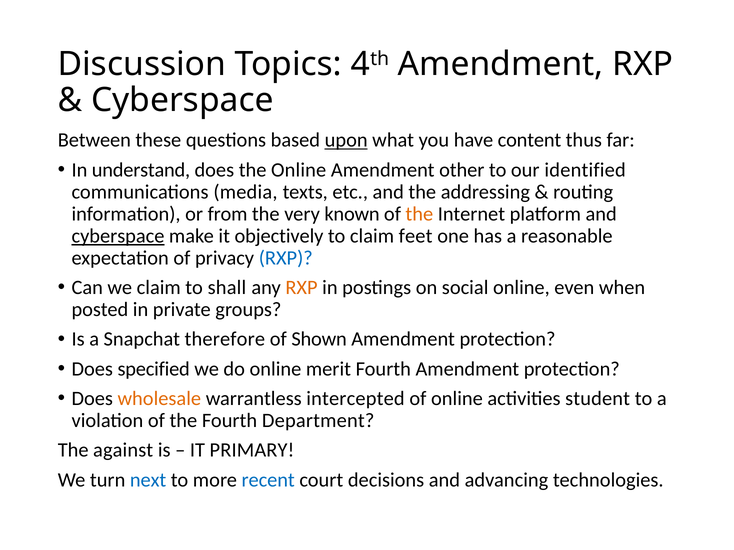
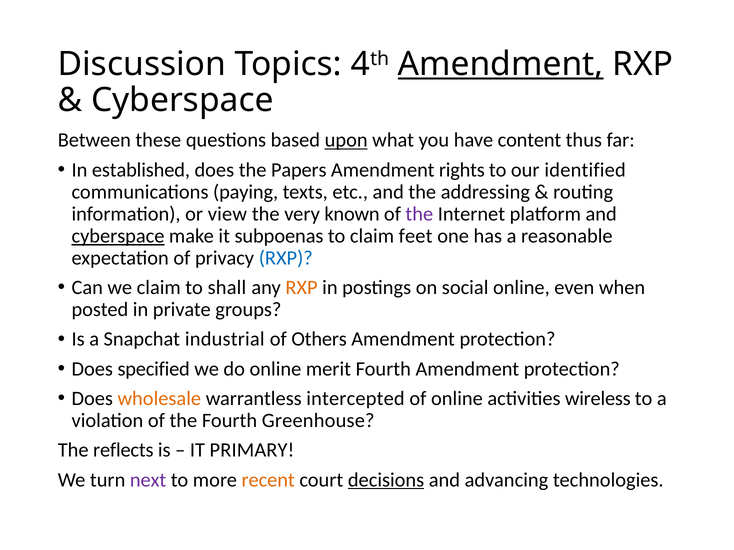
Amendment underline: none -> present (501, 64)
understand: understand -> established (141, 170)
the Online: Online -> Papers (299, 170)
other: other -> rights (462, 170)
media: media -> paying (246, 192)
from: from -> view (227, 214)
the colour: orange -> purple (419, 214)
objectively: objectively -> subpoenas (279, 236)
therefore: therefore -> industrial (225, 340)
Shown: Shown -> Others (319, 340)
student: student -> wireless (598, 399)
Department: Department -> Greenhouse (318, 421)
against: against -> reflects (123, 451)
next colour: blue -> purple (148, 480)
recent colour: blue -> orange (268, 480)
decisions underline: none -> present (386, 480)
